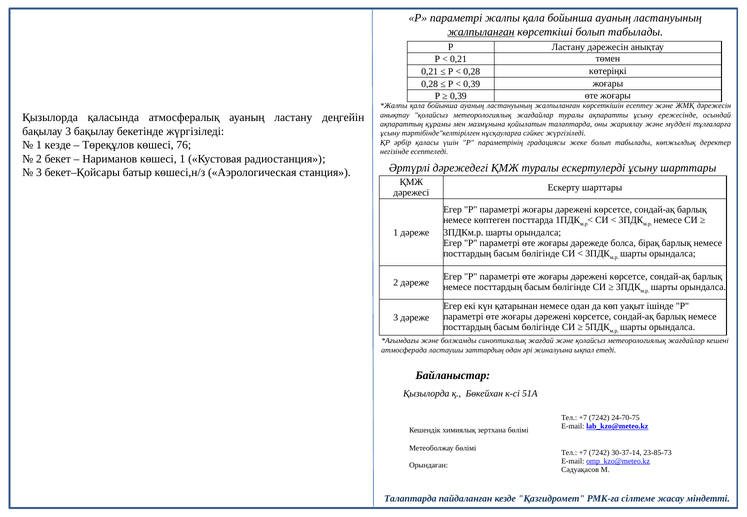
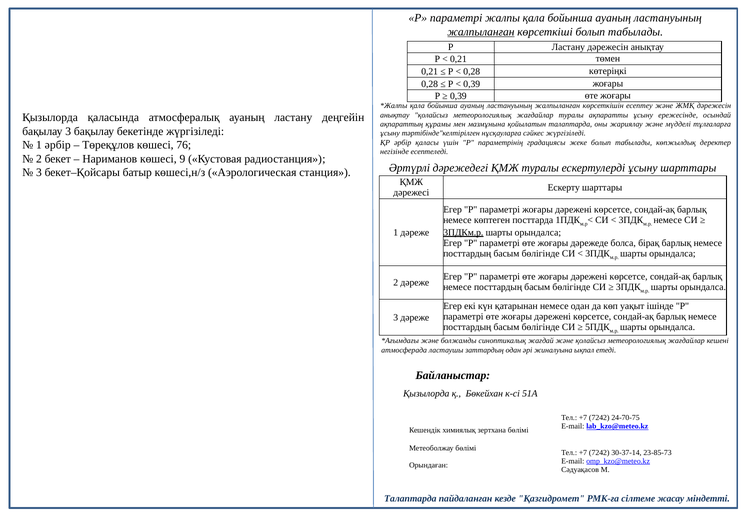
1 кезде: кезде -> әрбір (58, 145)
көшесі 1: 1 -> 9 (182, 159)
3ПДКм.р underline: none -> present (463, 232)
